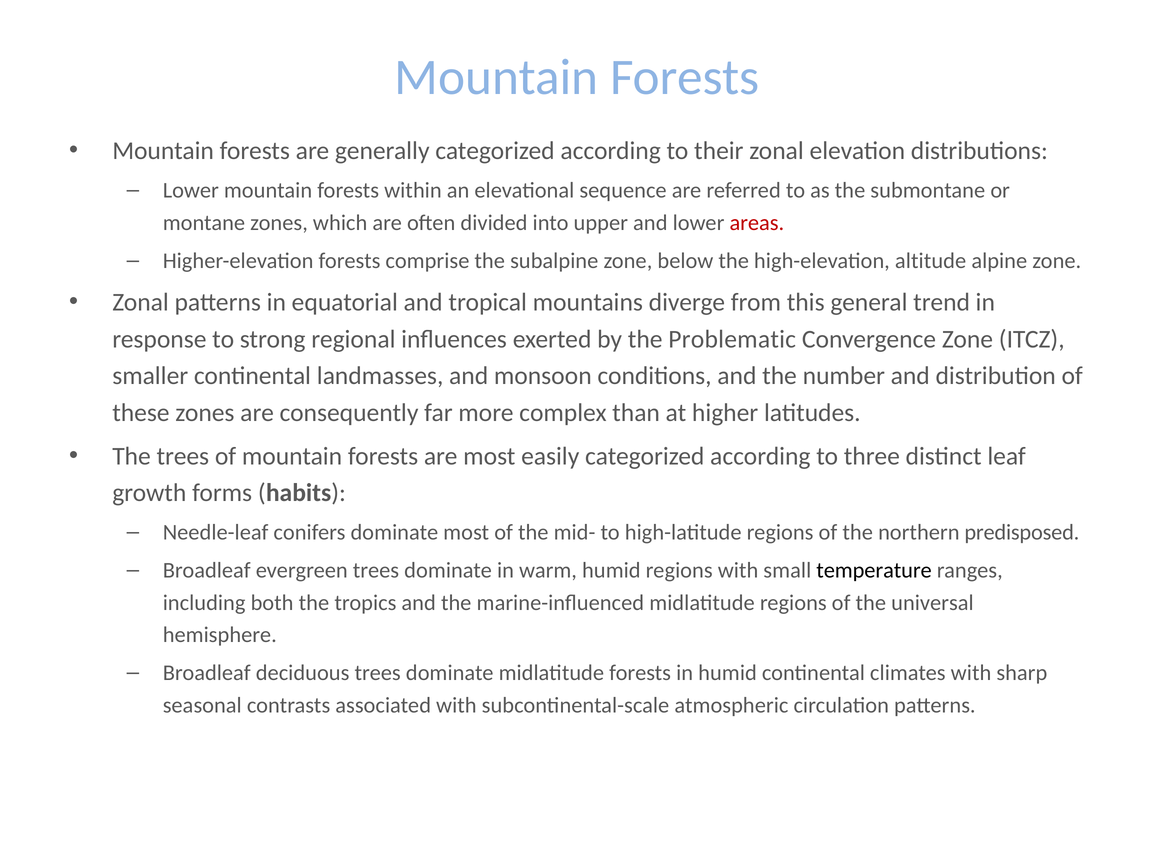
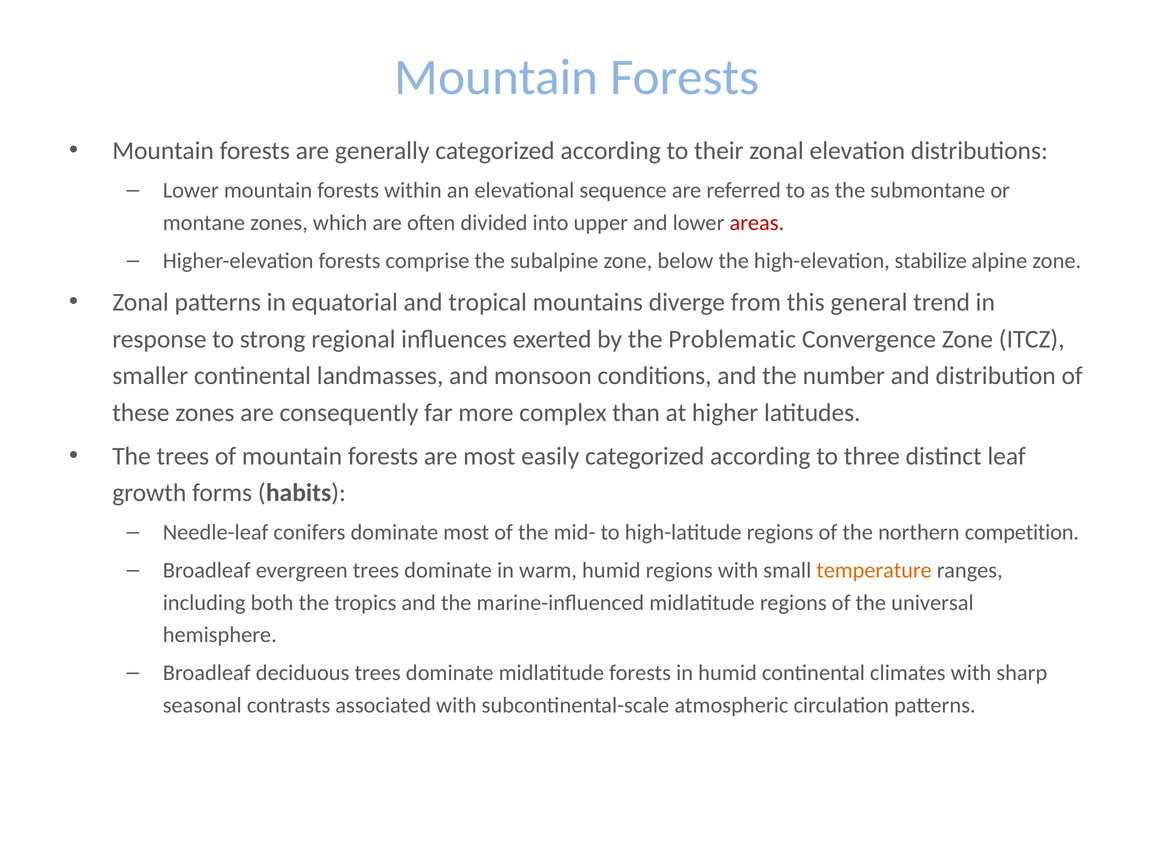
altitude: altitude -> stabilize (931, 261)
predisposed: predisposed -> competition (1022, 533)
temperature colour: black -> orange (874, 571)
